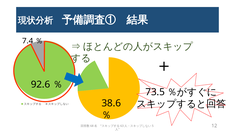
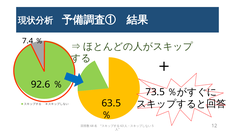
38.6: 38.6 -> 63.5 (111, 103)
